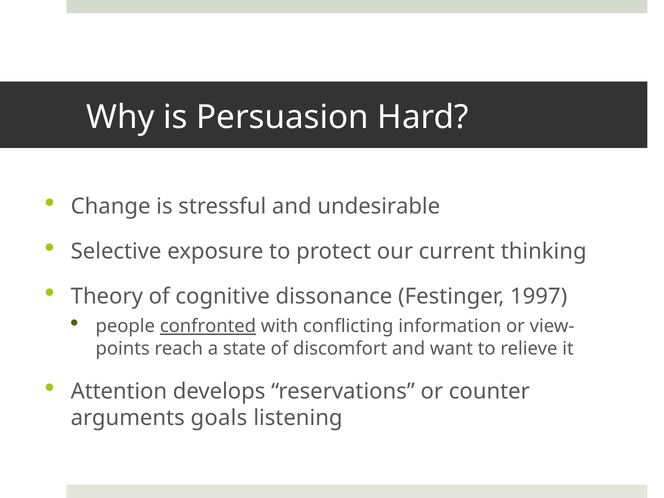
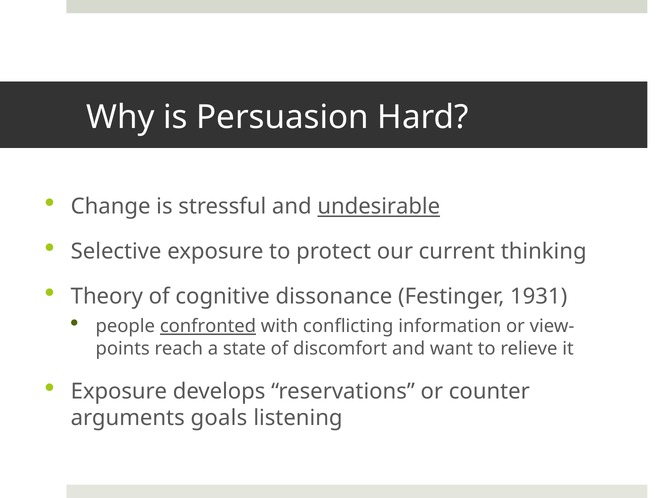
undesirable underline: none -> present (379, 207)
1997: 1997 -> 1931 (539, 297)
Attention: Attention -> Exposure (119, 392)
